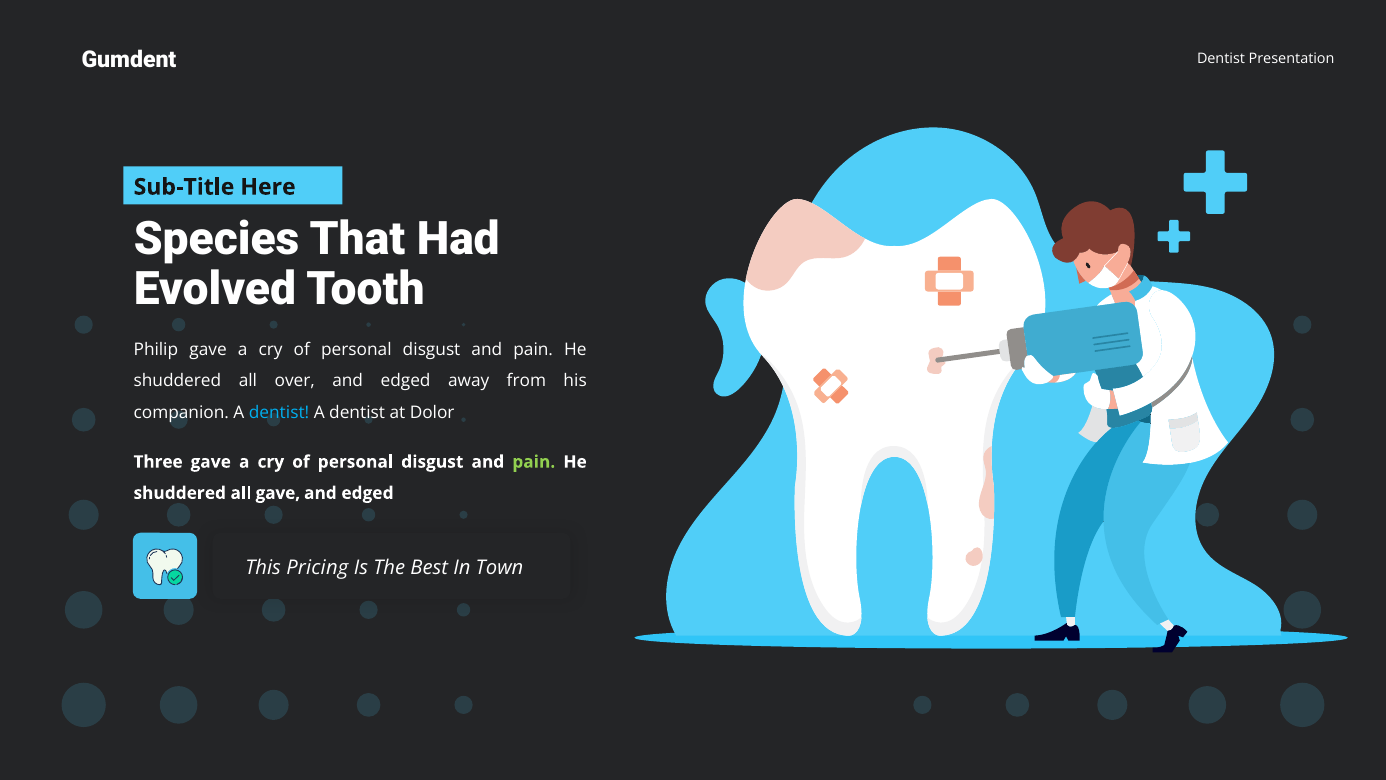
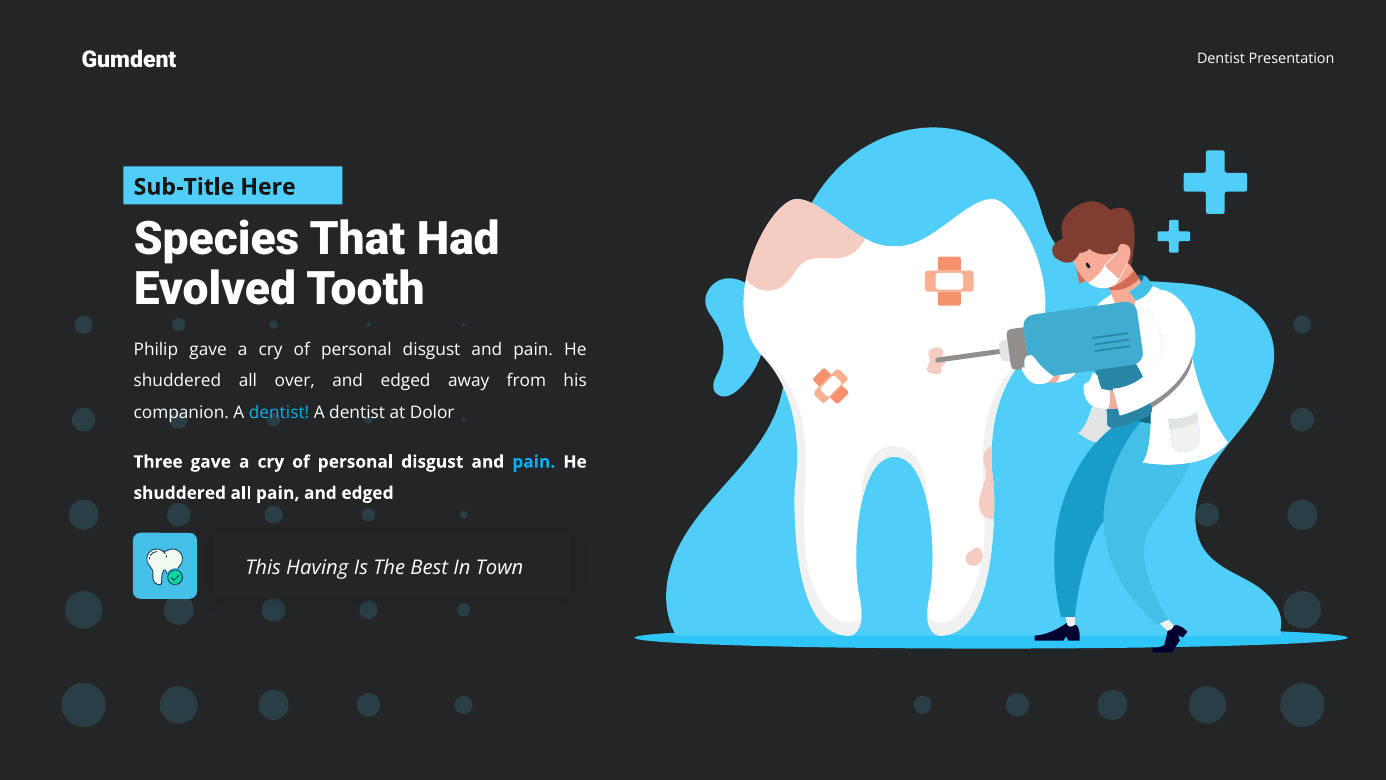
pain colour: light green -> light blue (534, 462)
all gave: gave -> pain (278, 493)
Pricing: Pricing -> Having (317, 567)
